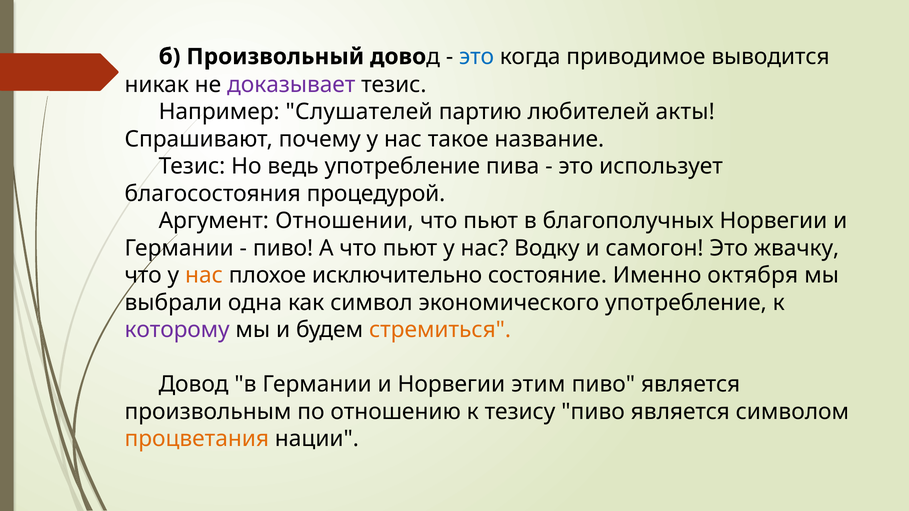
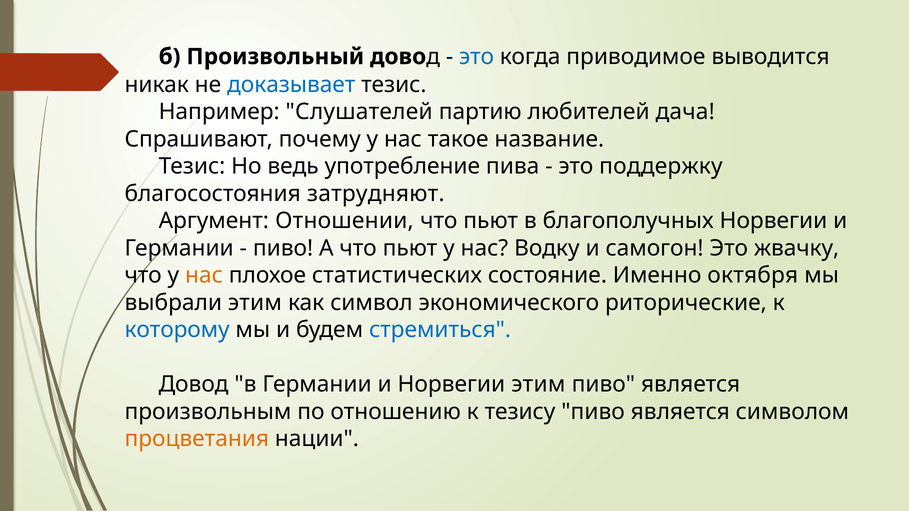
доказывает colour: purple -> blue (291, 85)
акты: акты -> дача (685, 112)
использует: использует -> поддержку (661, 167)
процедурой: процедурой -> затрудняют (376, 194)
исключительно: исключительно -> статистических (397, 276)
выбрали одна: одна -> этим (255, 303)
экономического употребление: употребление -> риторические (686, 303)
которому colour: purple -> blue (177, 330)
стремиться colour: orange -> blue (440, 330)
